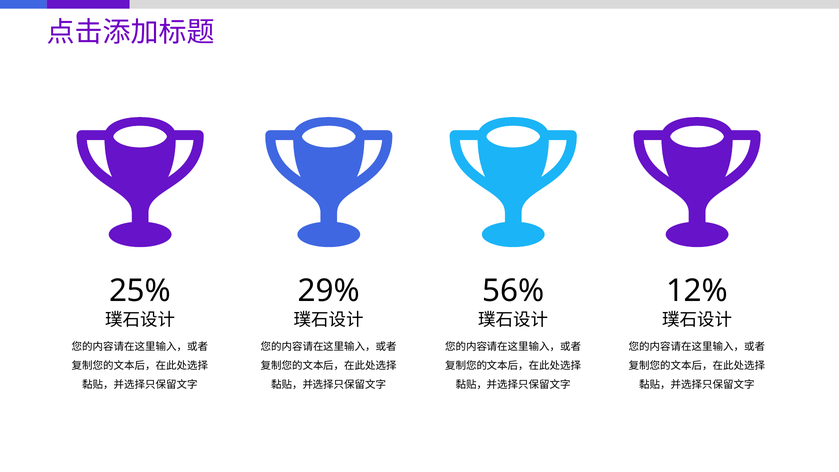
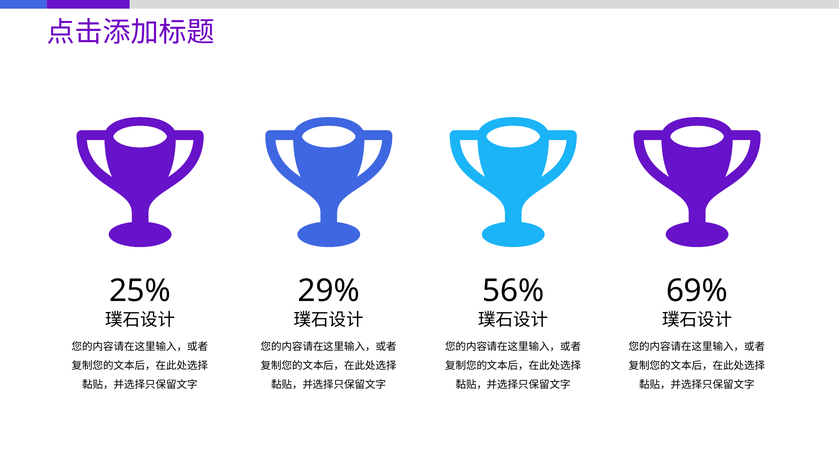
12%: 12% -> 69% (697, 291)
